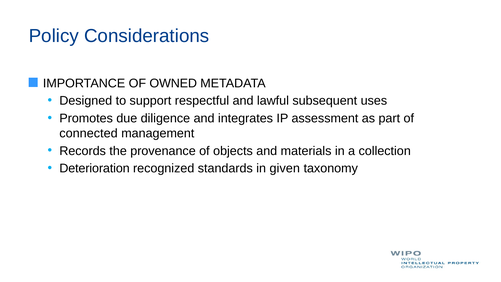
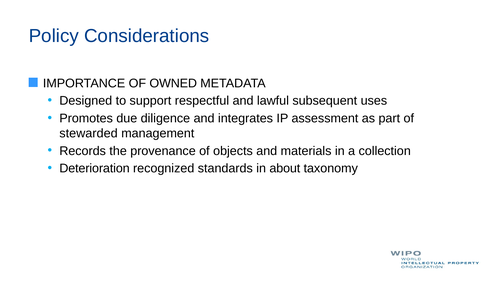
connected: connected -> stewarded (89, 133)
given: given -> about (285, 168)
